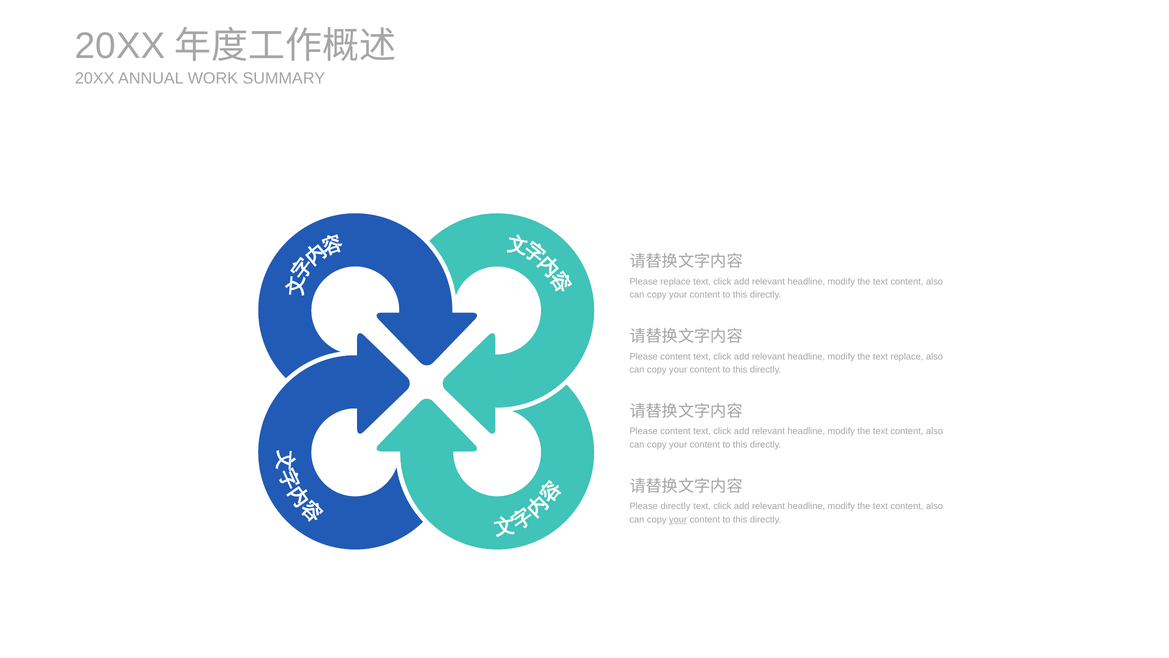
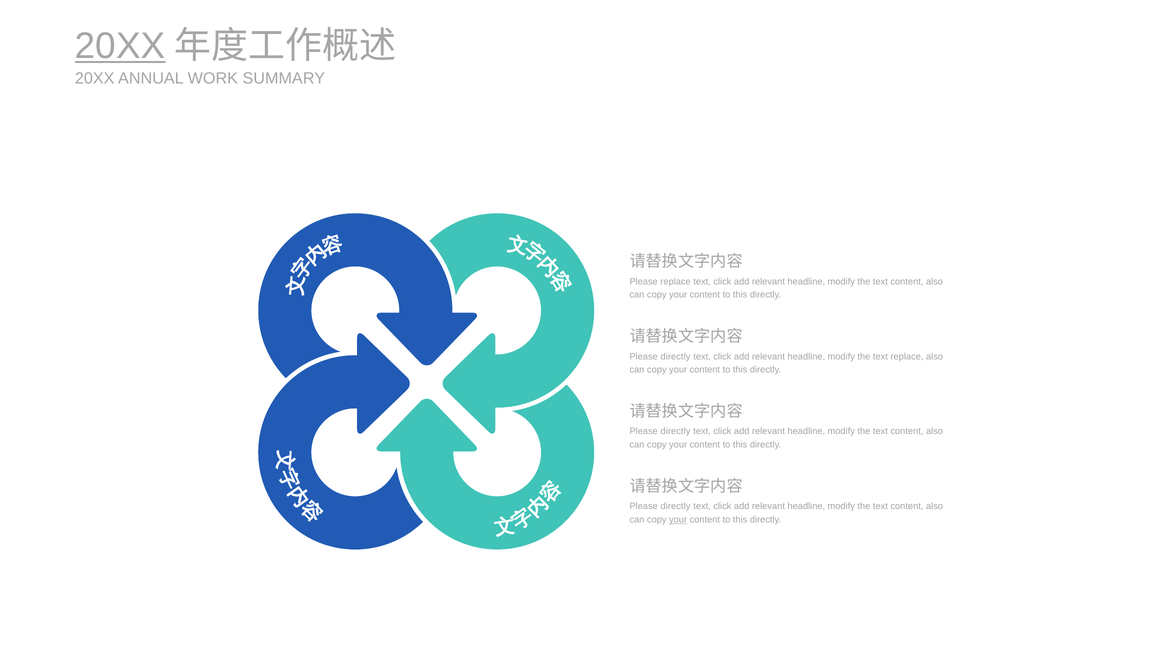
20XX underline: none -> present (120, 46)
content: content -> directly (675, 356)
content: content -> directly (675, 431)
